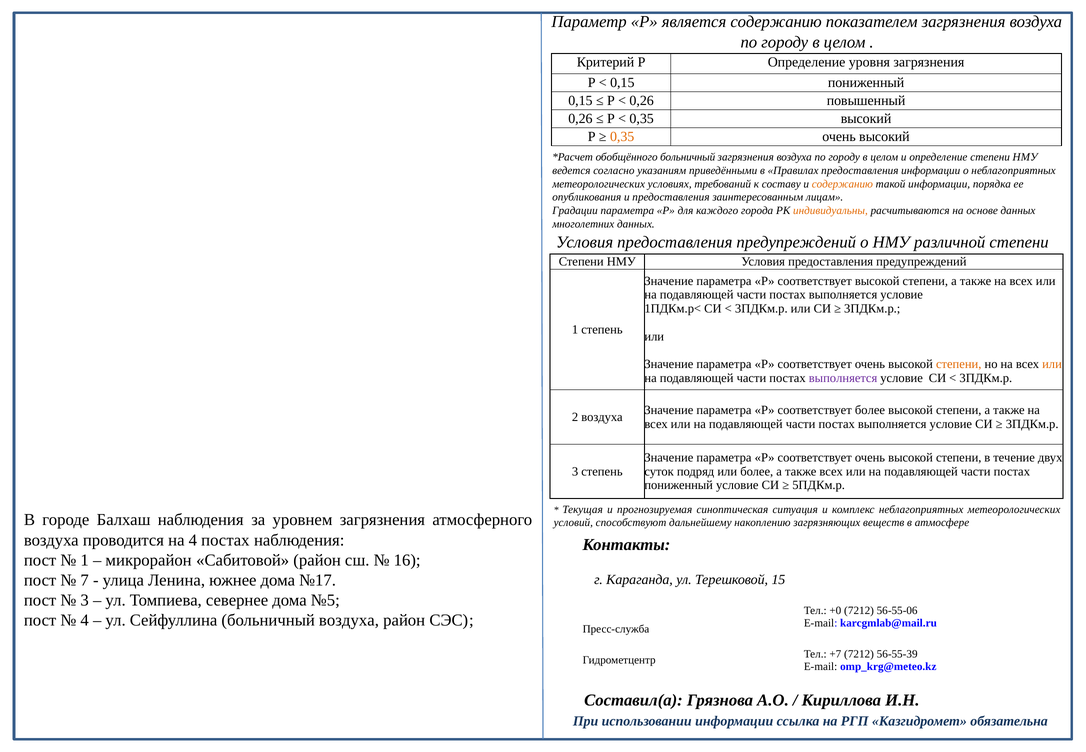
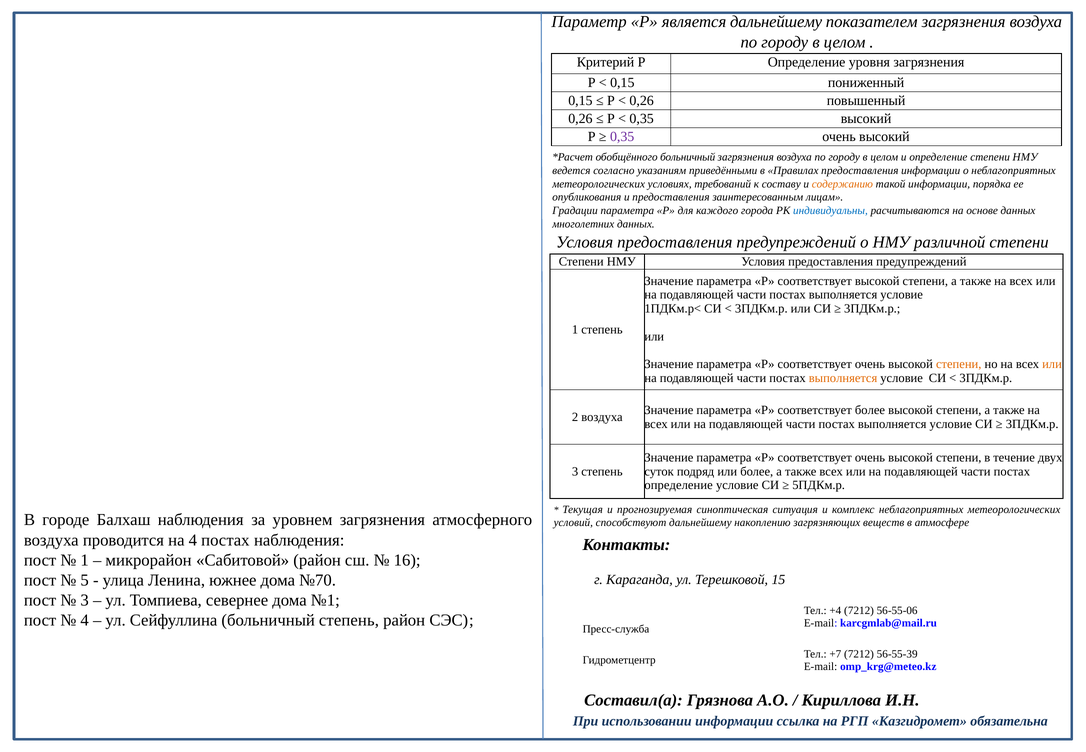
является содержанию: содержанию -> дальнейшему (776, 22)
0,35 colour: orange -> purple (622, 136)
индивидуальны colour: orange -> blue (830, 211)
выполняется colour: purple -> orange (843, 378)
пониженный: пониженный -> определение (679, 485)
7: 7 -> 5 (85, 580)
№17: №17 -> №70 (318, 580)
№5: №5 -> №1 (325, 600)
+0: +0 -> +4 (835, 611)
больничный воздуха: воздуха -> степень (349, 620)
